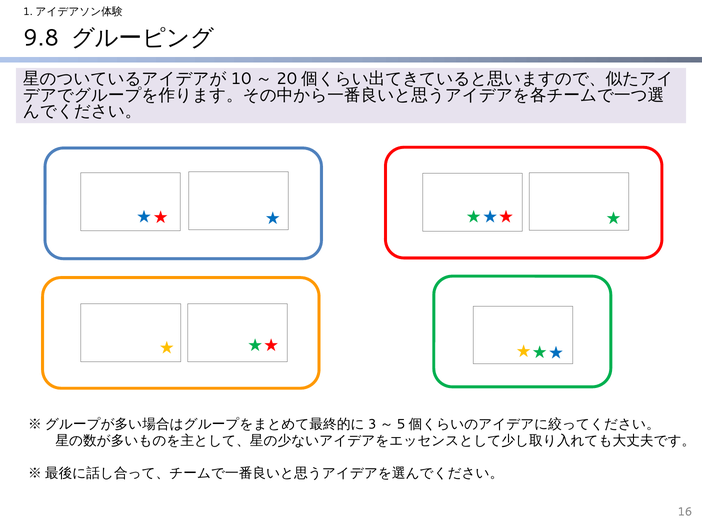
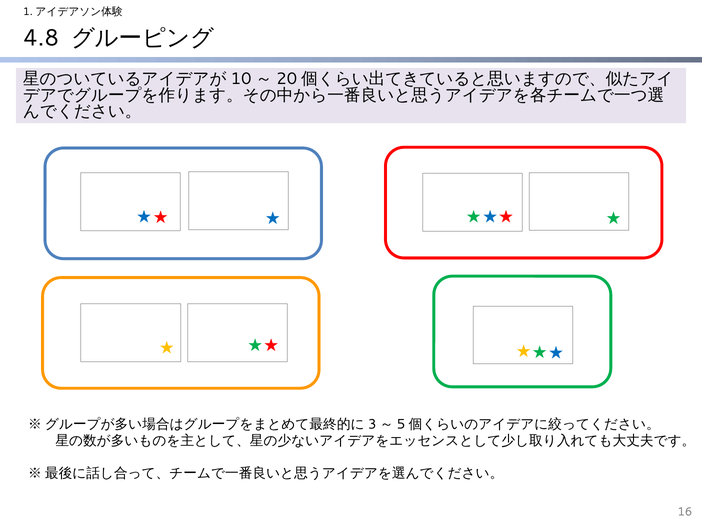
9.8: 9.8 -> 4.8 (41, 38)
